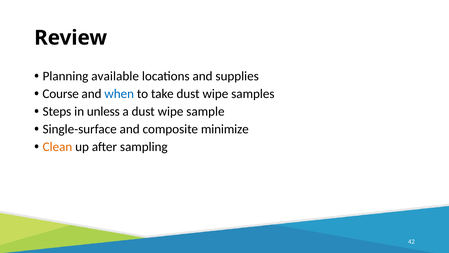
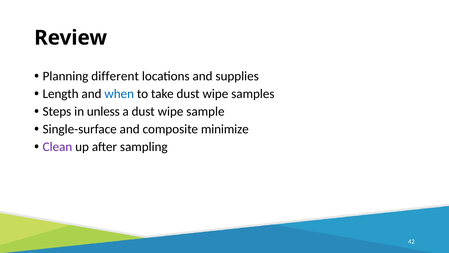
available: available -> different (115, 76)
Course: Course -> Length (61, 94)
Clean colour: orange -> purple (57, 147)
